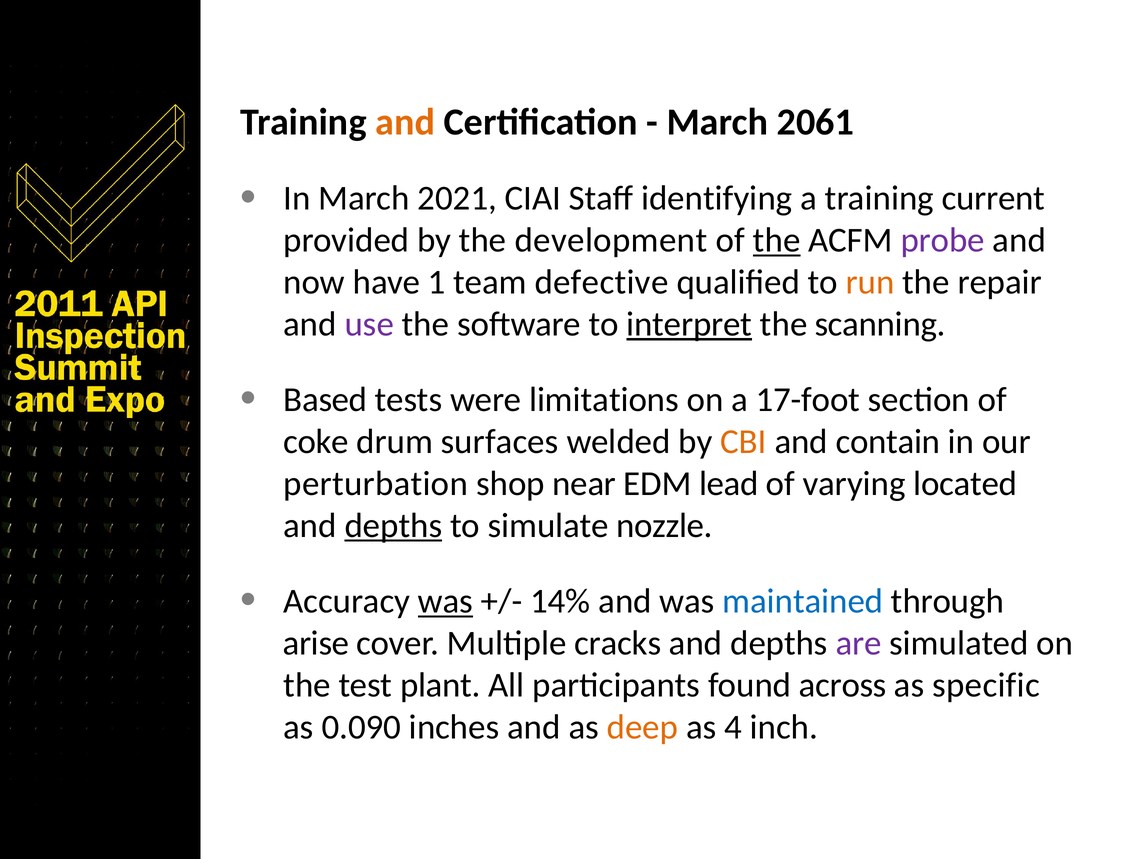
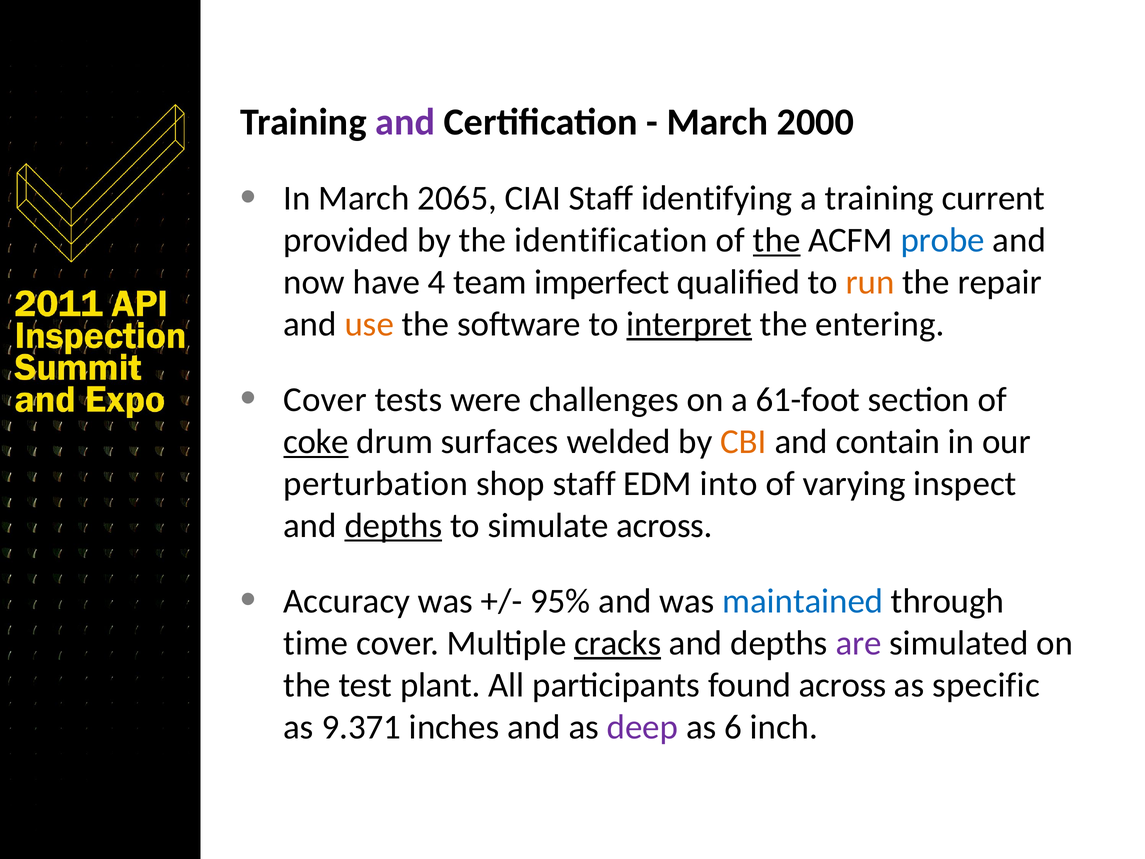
and colour: orange -> purple (405, 122)
2061: 2061 -> 2000 (815, 122)
2021: 2021 -> 2065 (457, 198)
development: development -> identification (611, 240)
probe colour: purple -> blue (943, 240)
1: 1 -> 4 (437, 282)
defective: defective -> imperfect (602, 282)
use colour: purple -> orange (369, 324)
scanning: scanning -> entering (880, 324)
Based: Based -> Cover (325, 400)
limitations: limitations -> challenges (604, 400)
17-foot: 17-foot -> 61-foot (808, 400)
coke underline: none -> present (316, 442)
shop near: near -> staff (584, 484)
lead: lead -> into (729, 484)
located: located -> inspect (965, 484)
simulate nozzle: nozzle -> across (664, 525)
was underline: present -> none (446, 601)
14%: 14% -> 95% (560, 601)
arise: arise -> time (316, 643)
cracks underline: none -> present (618, 643)
0.090: 0.090 -> 9.371 (361, 727)
deep colour: orange -> purple (642, 727)
4: 4 -> 6 (733, 727)
